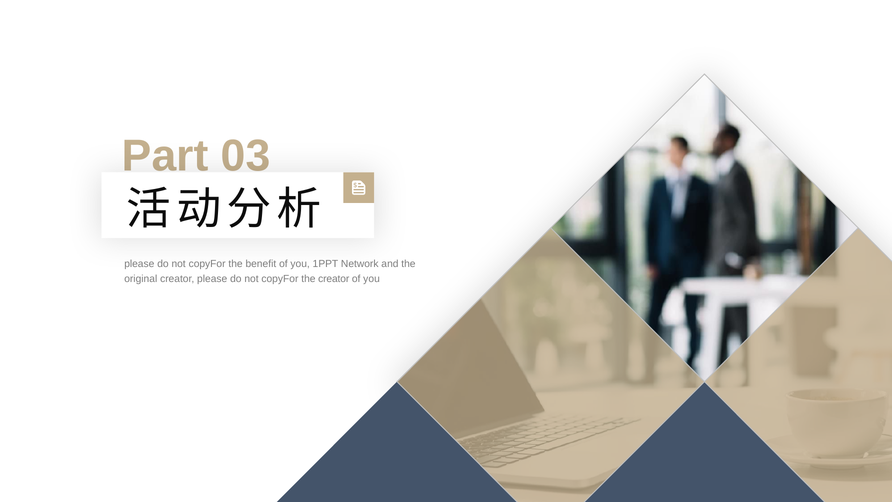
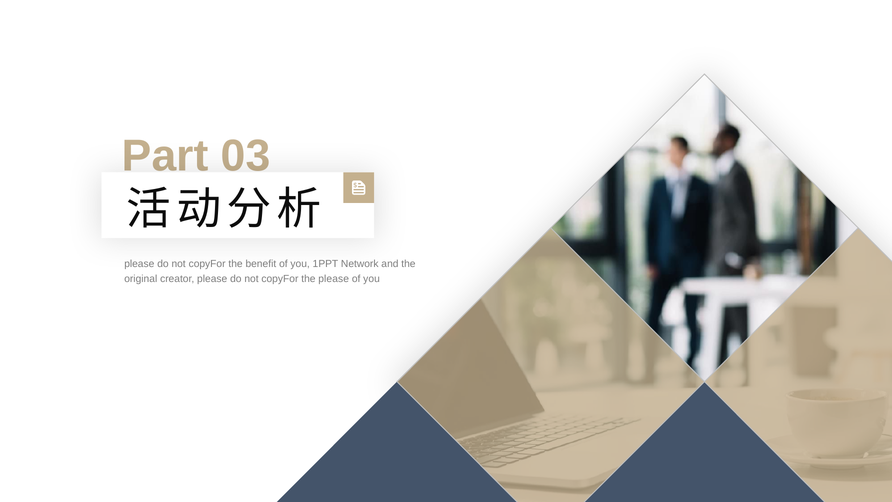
the creator: creator -> please (334, 279)
